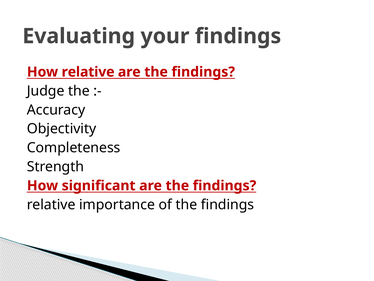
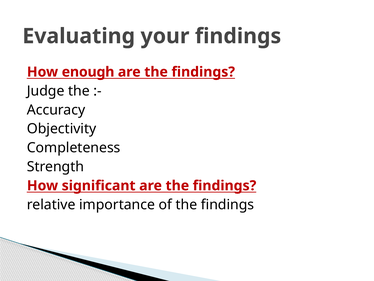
How relative: relative -> enough (88, 72)
